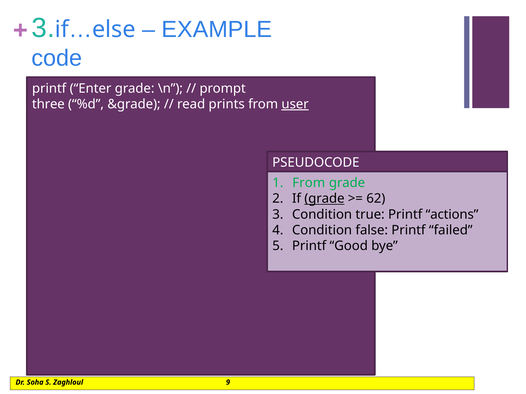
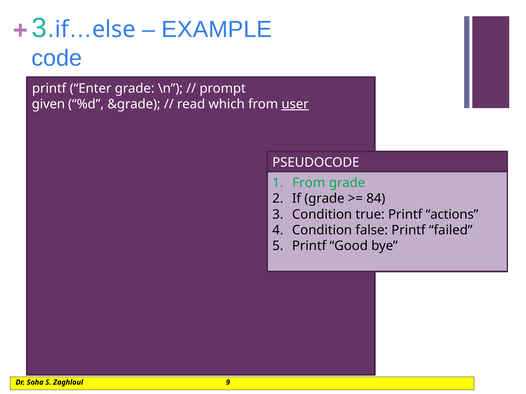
three: three -> given (48, 104)
prints: prints -> which (227, 104)
grade underline: present -> none (324, 199)
62: 62 -> 84 (376, 199)
